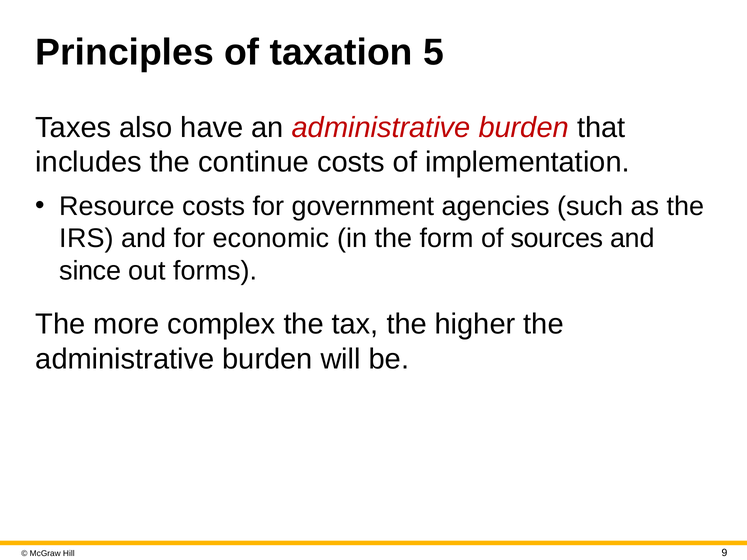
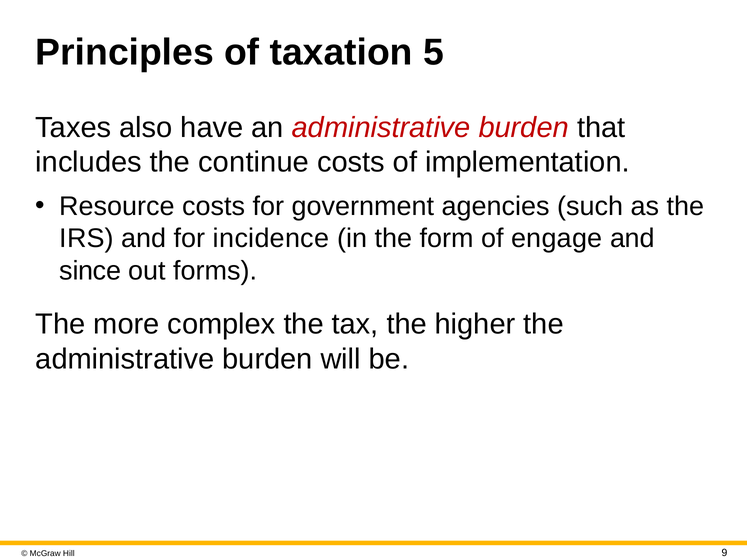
economic: economic -> incidence (271, 239)
sources: sources -> engage (557, 239)
